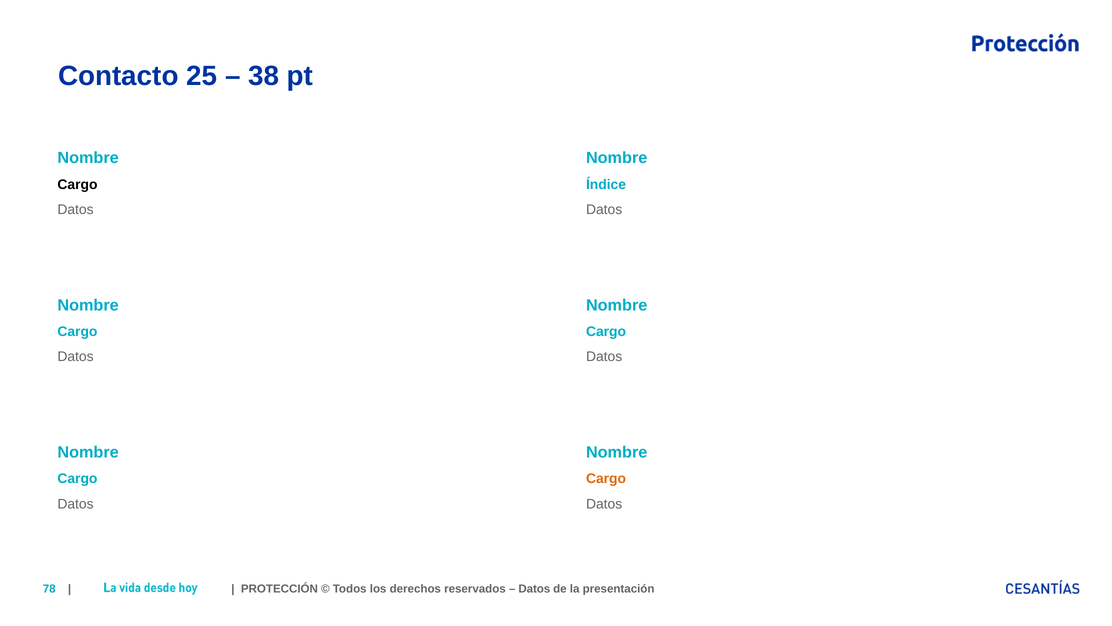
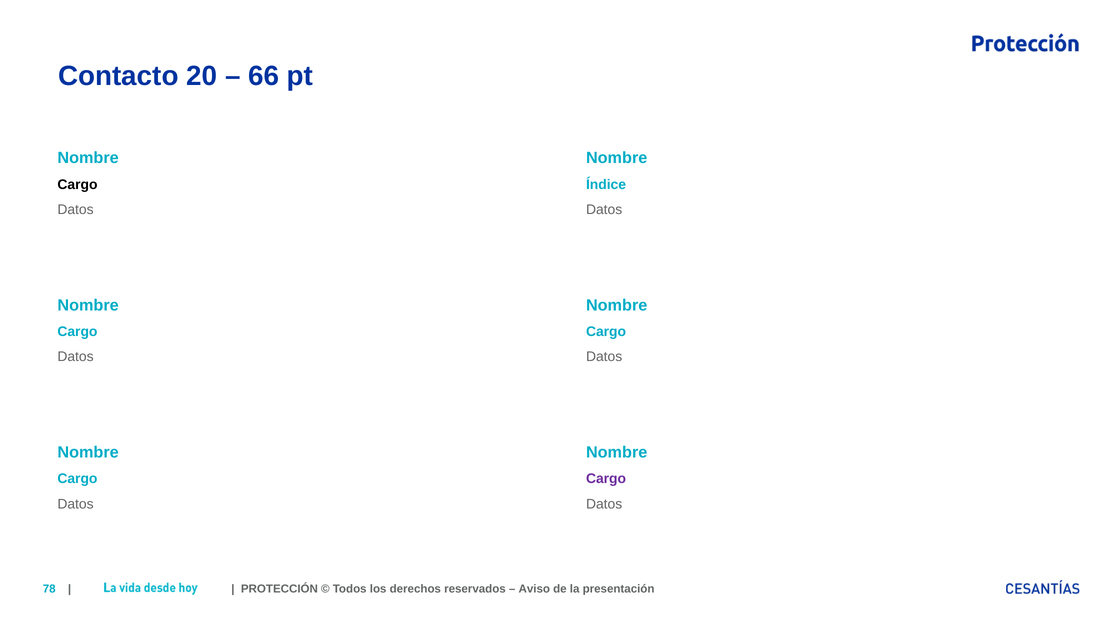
25: 25 -> 20 (202, 76)
38: 38 -> 66 (264, 76)
Cargo colour: orange -> purple (606, 479)
Datos: Datos -> Aviso (534, 589)
